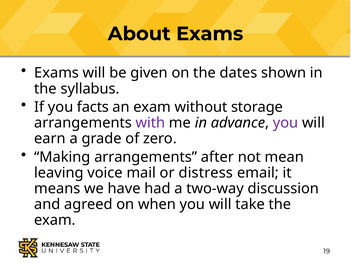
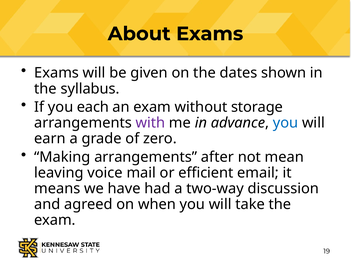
facts: facts -> each (93, 107)
you colour: purple -> blue (286, 123)
distress: distress -> efficient (206, 173)
